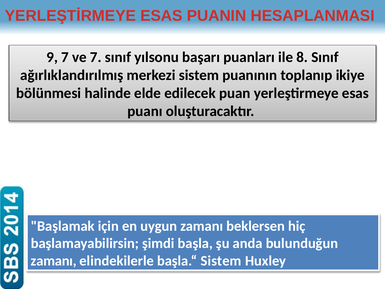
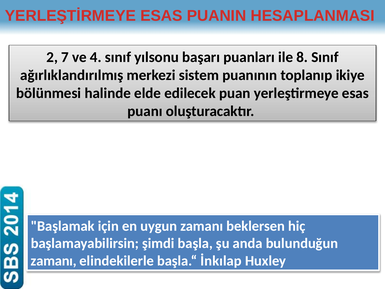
9: 9 -> 2 (52, 57)
ve 7: 7 -> 4 (96, 57)
başla.“ Sistem: Sistem -> İnkılap (221, 261)
